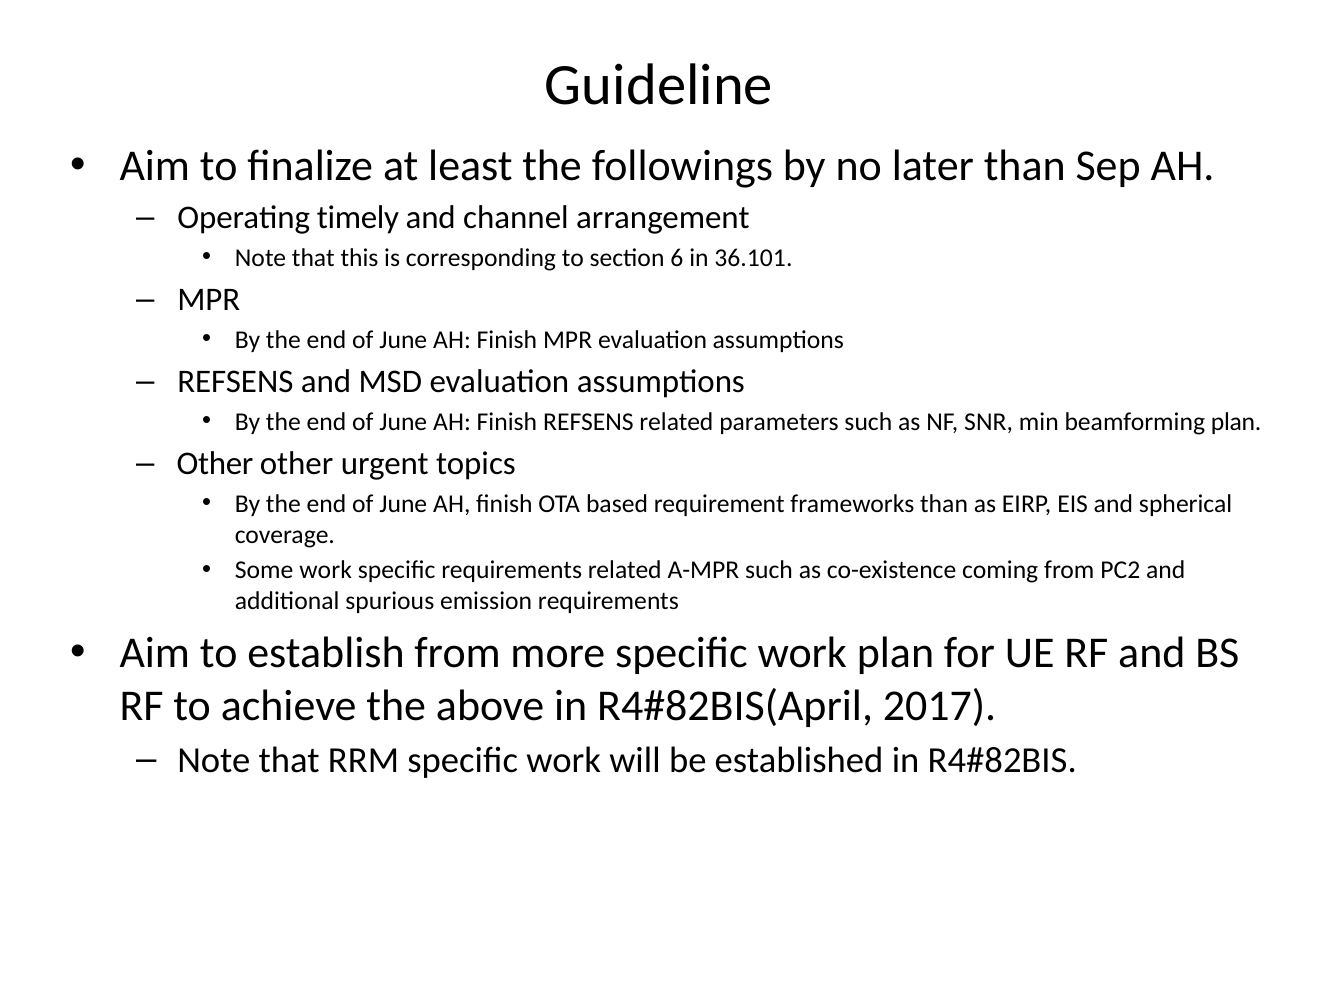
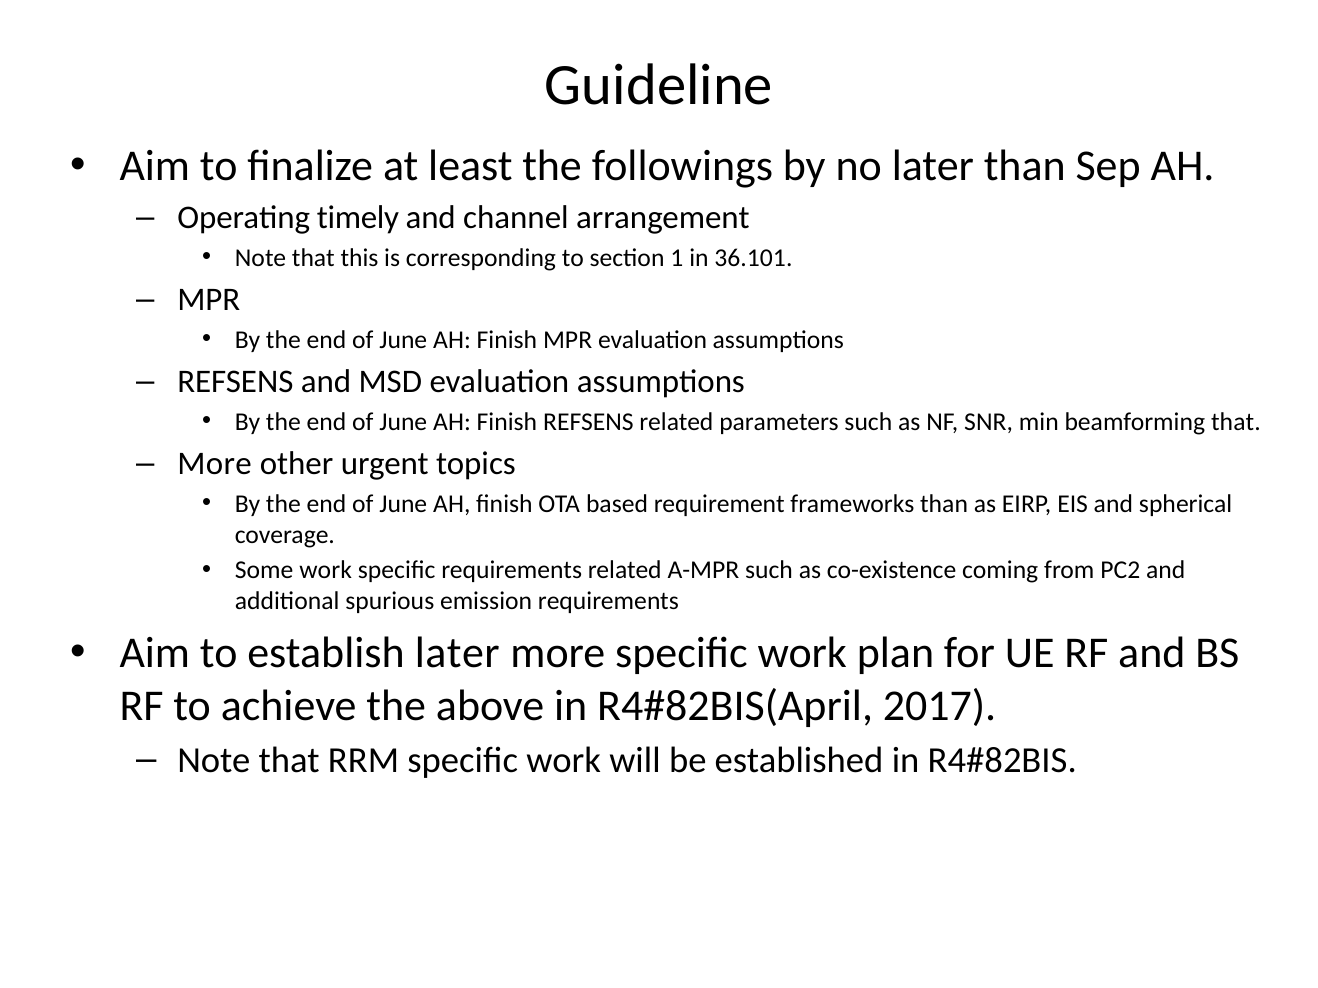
6: 6 -> 1 (677, 258)
beamforming plan: plan -> that (1236, 422)
Other: Other -> More (215, 464)
establish from: from -> later (457, 653)
